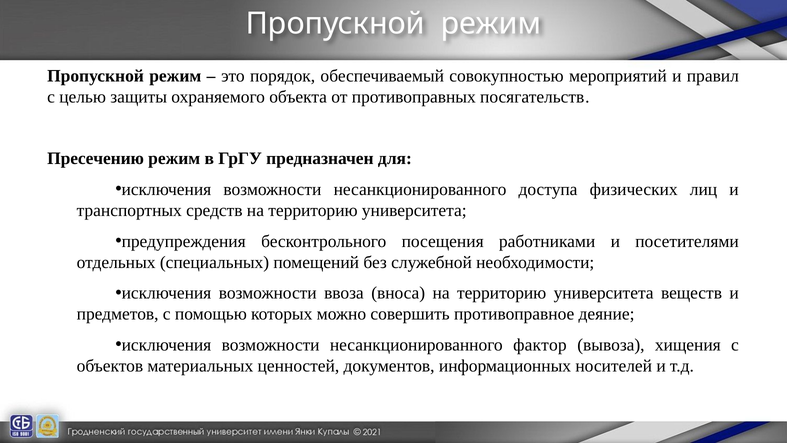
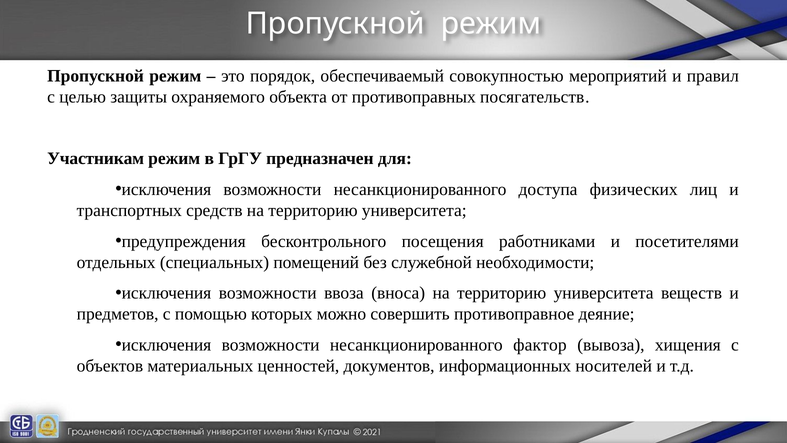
Пресечению: Пресечению -> Участникам (96, 158)
